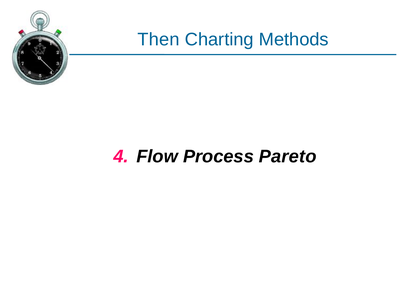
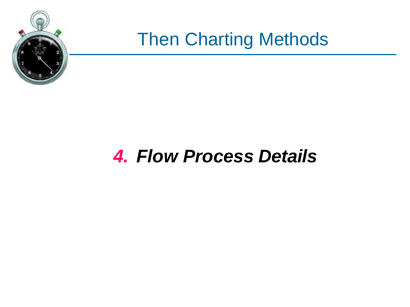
Pareto: Pareto -> Details (288, 157)
